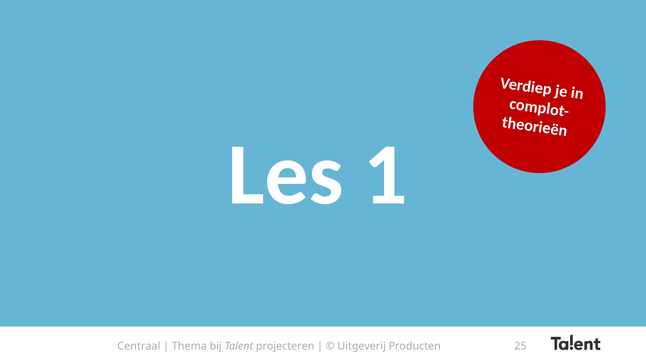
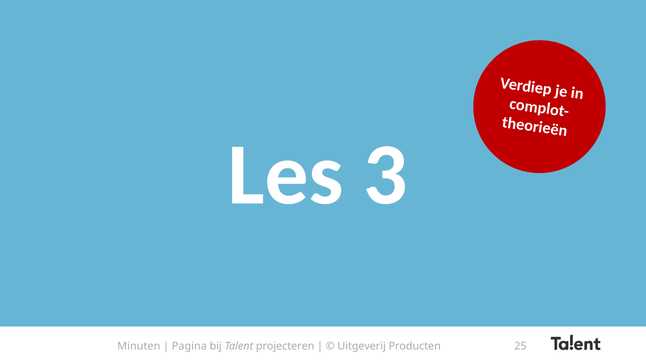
1: 1 -> 3 (386, 175)
Centraal: Centraal -> Minuten (139, 346)
Thema: Thema -> Pagina (189, 346)
